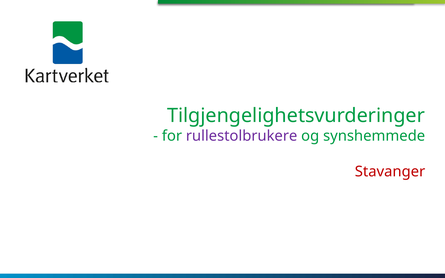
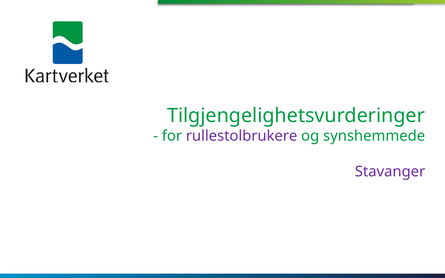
Stavanger colour: red -> purple (390, 172)
